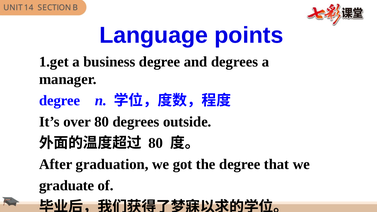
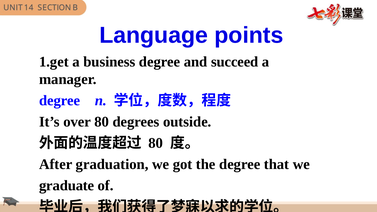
and degrees: degrees -> succeed (235, 62)
